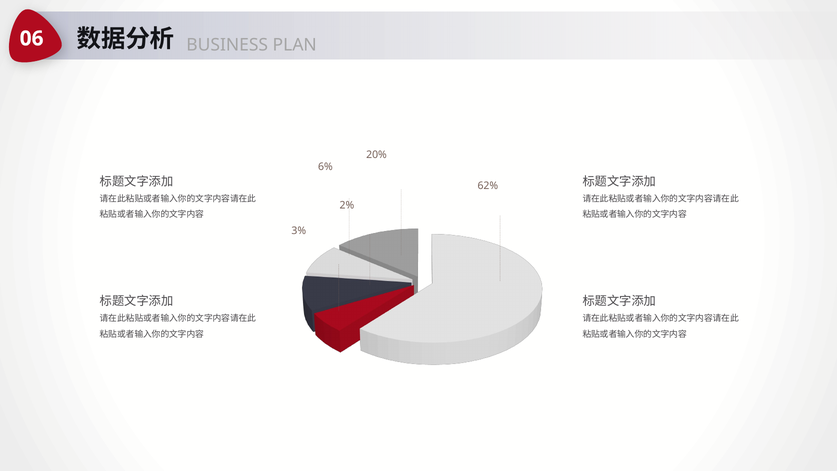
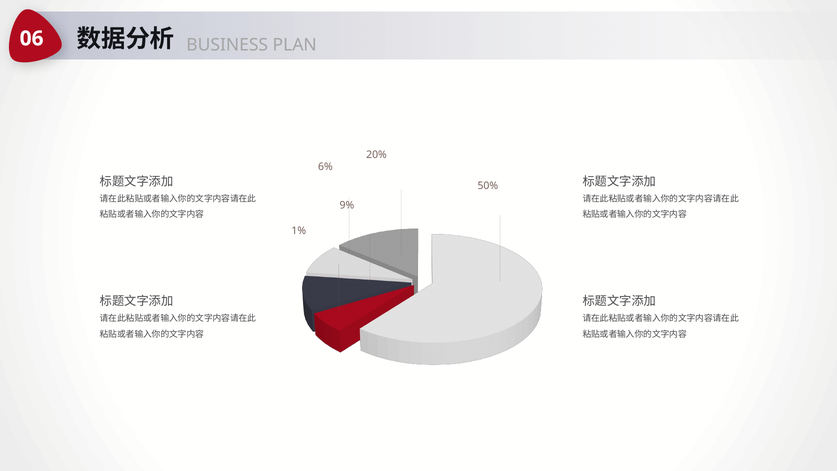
62%: 62% -> 50% (488, 186)
2%: 2% -> 9% (347, 205)
3%: 3% -> 1% (299, 231)
